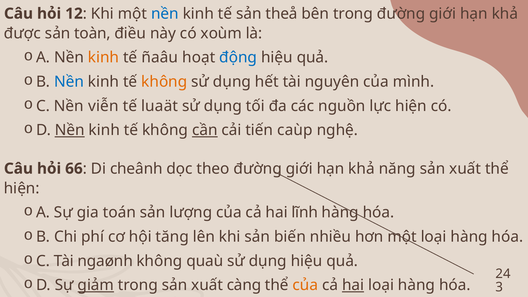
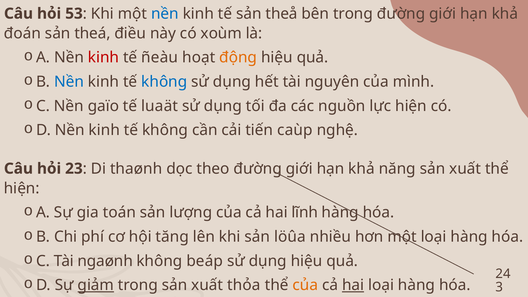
12: 12 -> 53 (74, 14)
được: được -> đoán (22, 33)
toàn: toàn -> theá (92, 33)
kinh colour: orange -> red (103, 58)
ñaâu: ñaâu -> ñeàu (160, 58)
động colour: blue -> orange (238, 58)
không colour: orange -> blue (164, 82)
viễn: viễn -> gaïo (103, 106)
Nền underline: present -> none (70, 130)
cần underline: present -> none (205, 130)
66: 66 -> 23 (74, 169)
cheânh: cheânh -> thaønh (136, 169)
biến: biến -> löûa (290, 237)
quaù: quaù -> beáp (205, 261)
càng: càng -> thỏa (244, 285)
